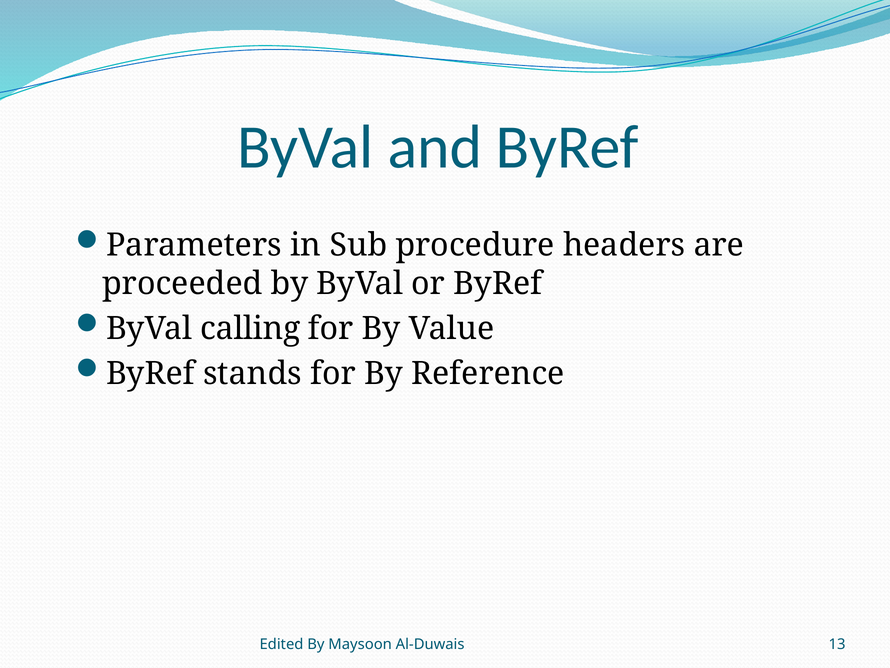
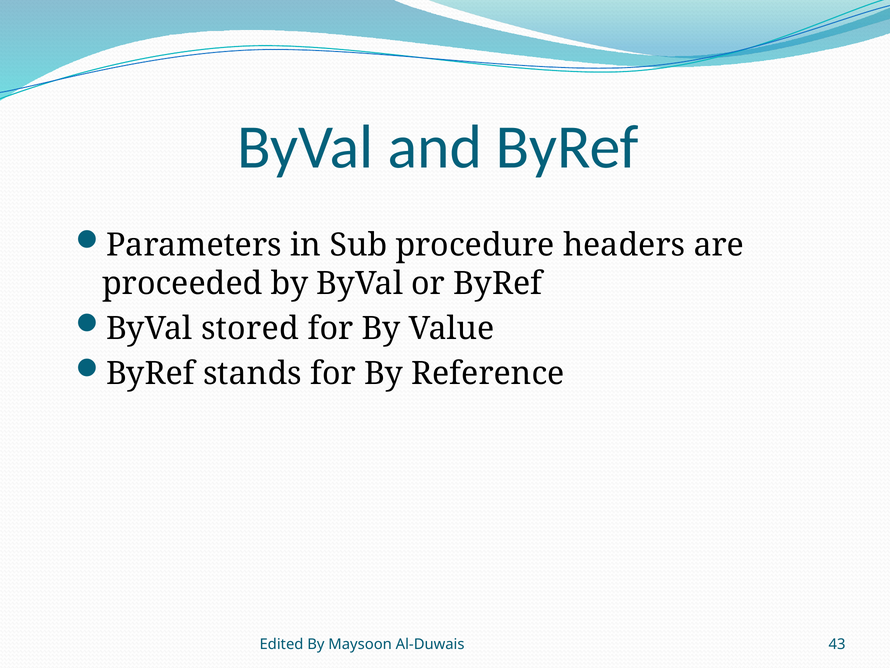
calling: calling -> stored (250, 328)
13: 13 -> 43 (837, 644)
